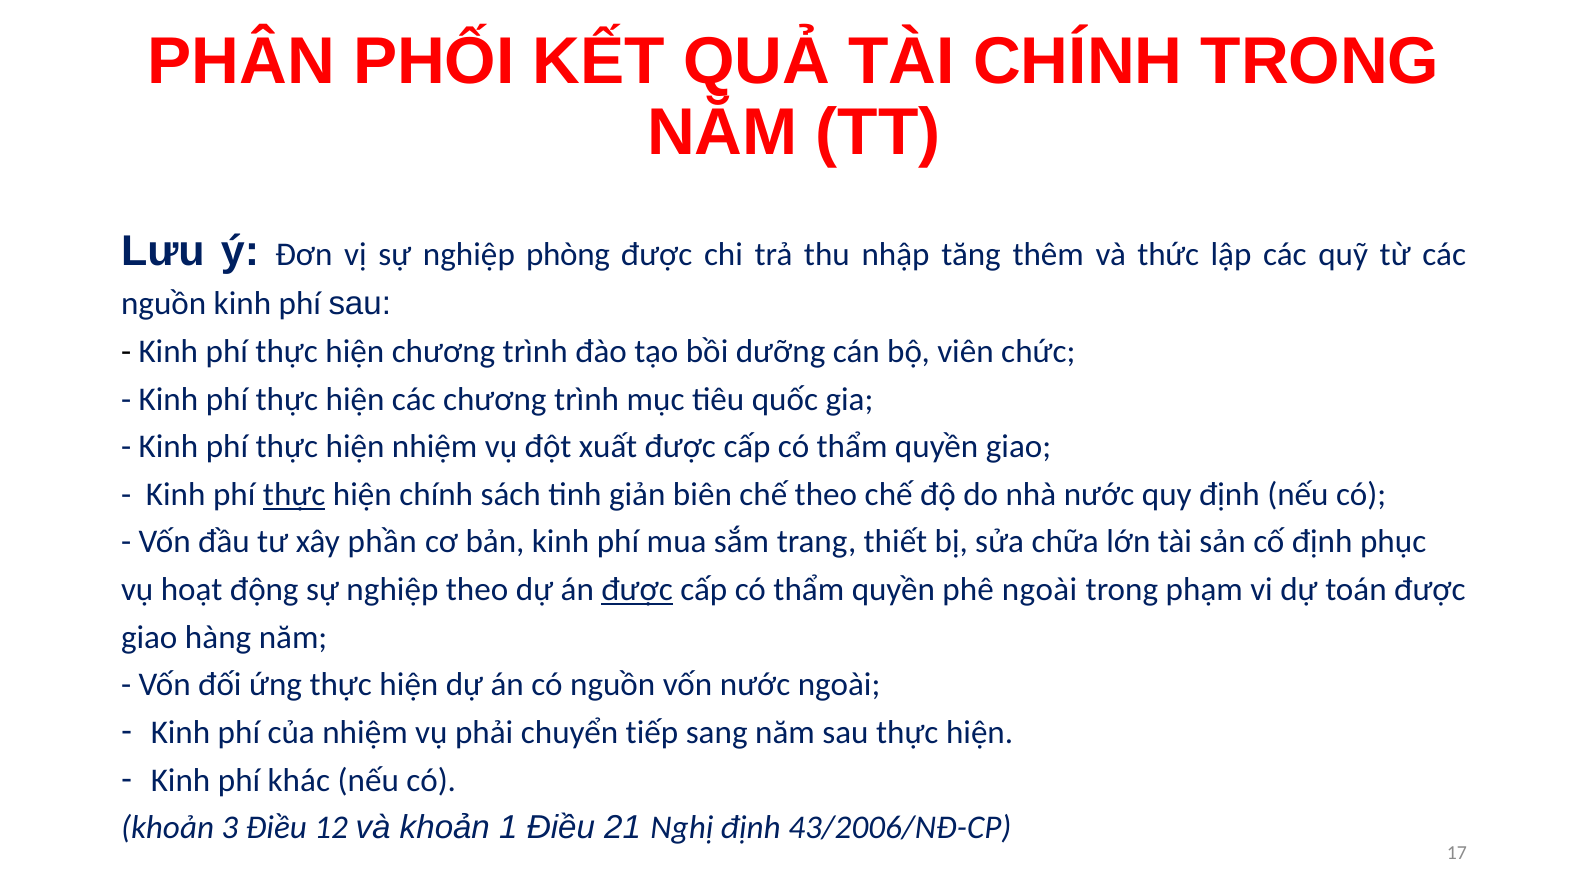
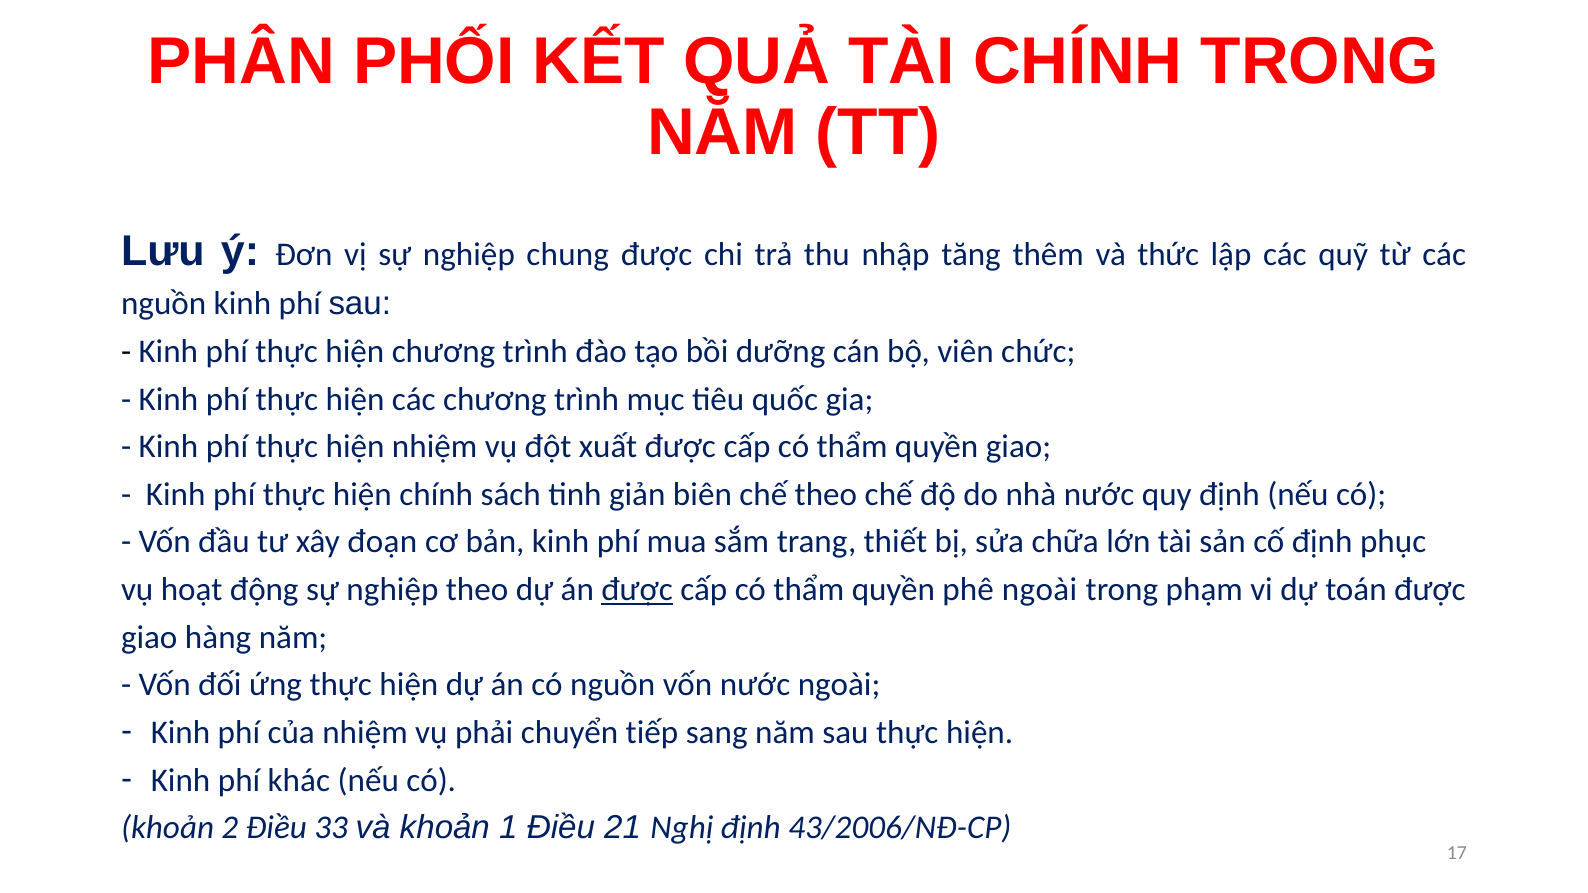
phòng: phòng -> chung (568, 254)
thực underline: present -> none (294, 495)
phần: phần -> đoạn (382, 542)
3: 3 -> 2 (230, 828)
12: 12 -> 33 (331, 828)
